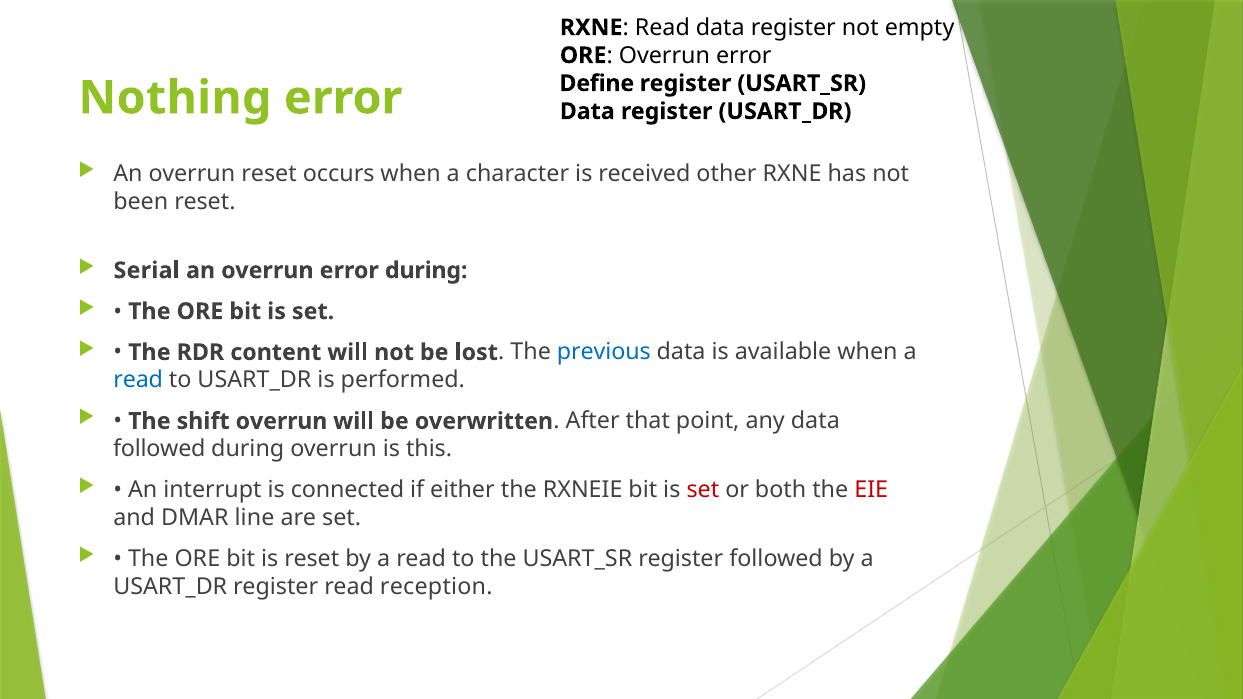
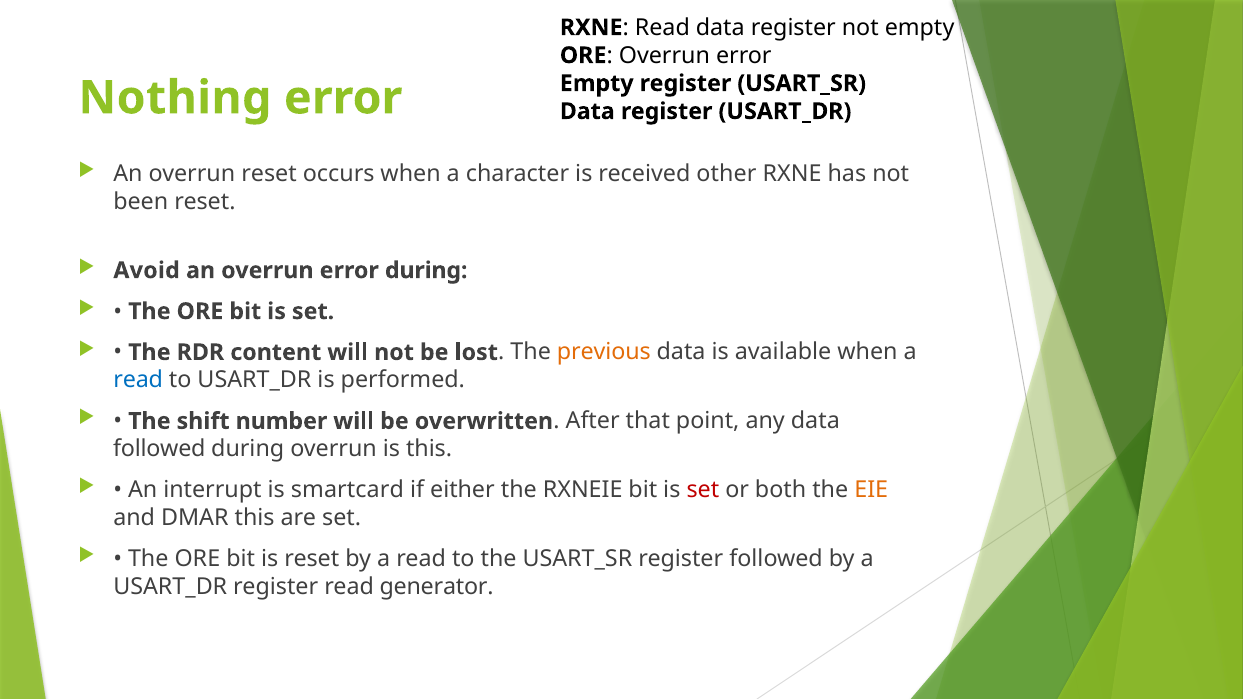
Define: Define -> Empty (597, 83)
Serial: Serial -> Avoid (147, 271)
previous colour: blue -> orange (604, 352)
shift overrun: overrun -> number (281, 421)
connected: connected -> smartcard (347, 490)
EIE colour: red -> orange (871, 490)
DMAR line: line -> this (255, 518)
reception: reception -> generator (437, 587)
